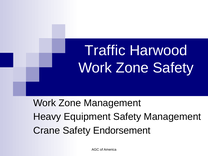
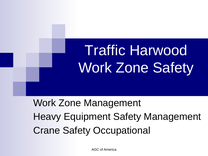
Endorsement: Endorsement -> Occupational (122, 130)
